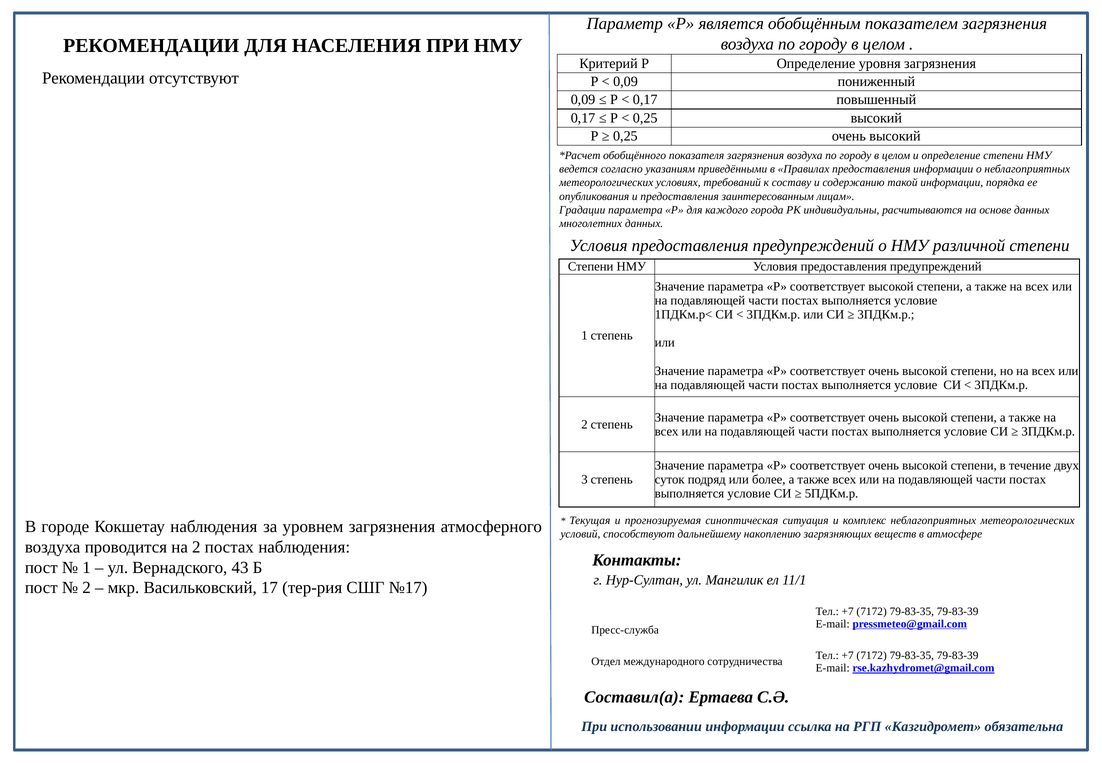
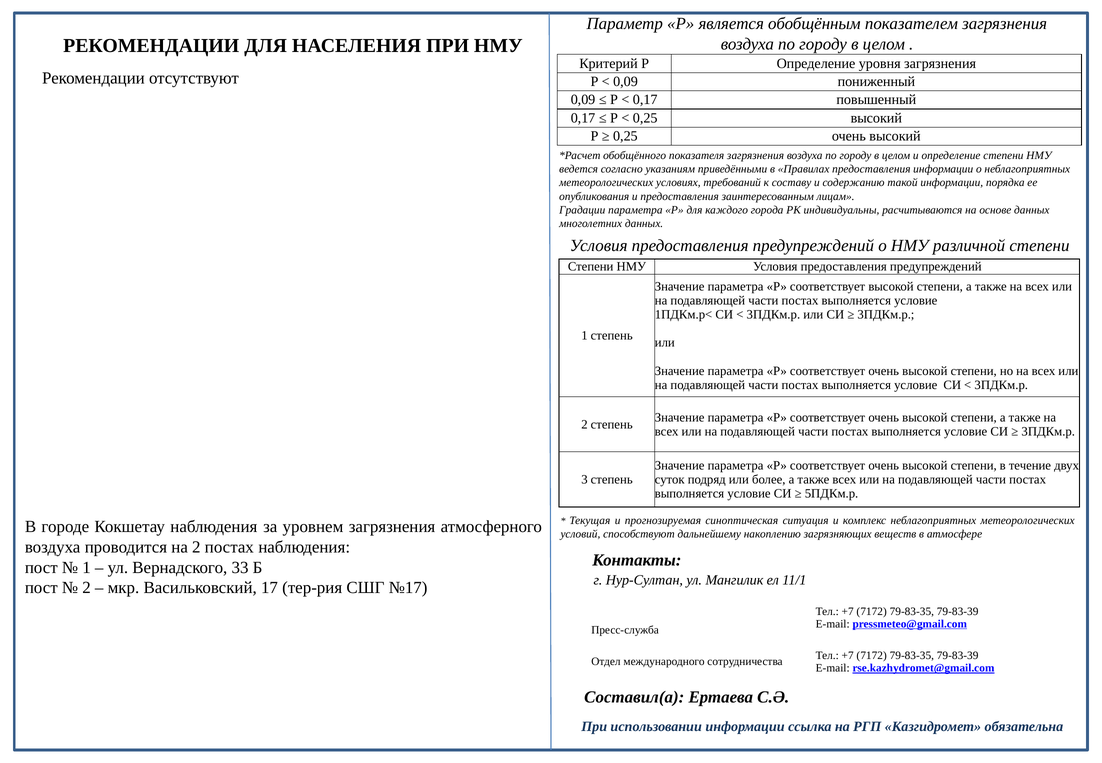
43: 43 -> 33 (240, 567)
